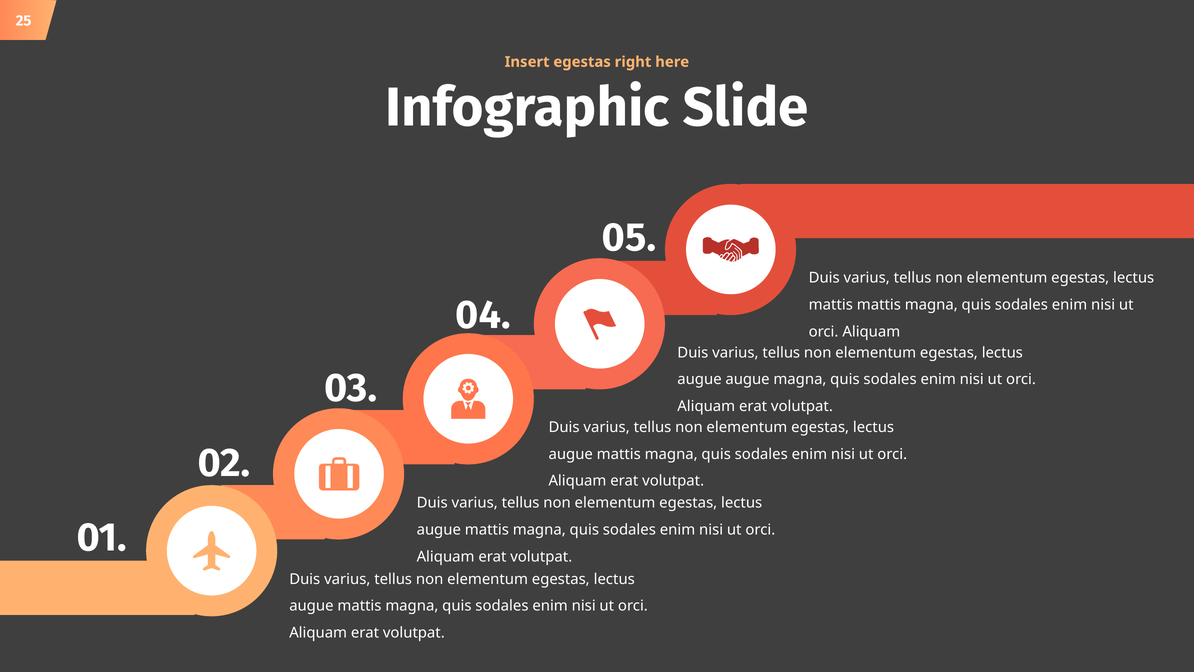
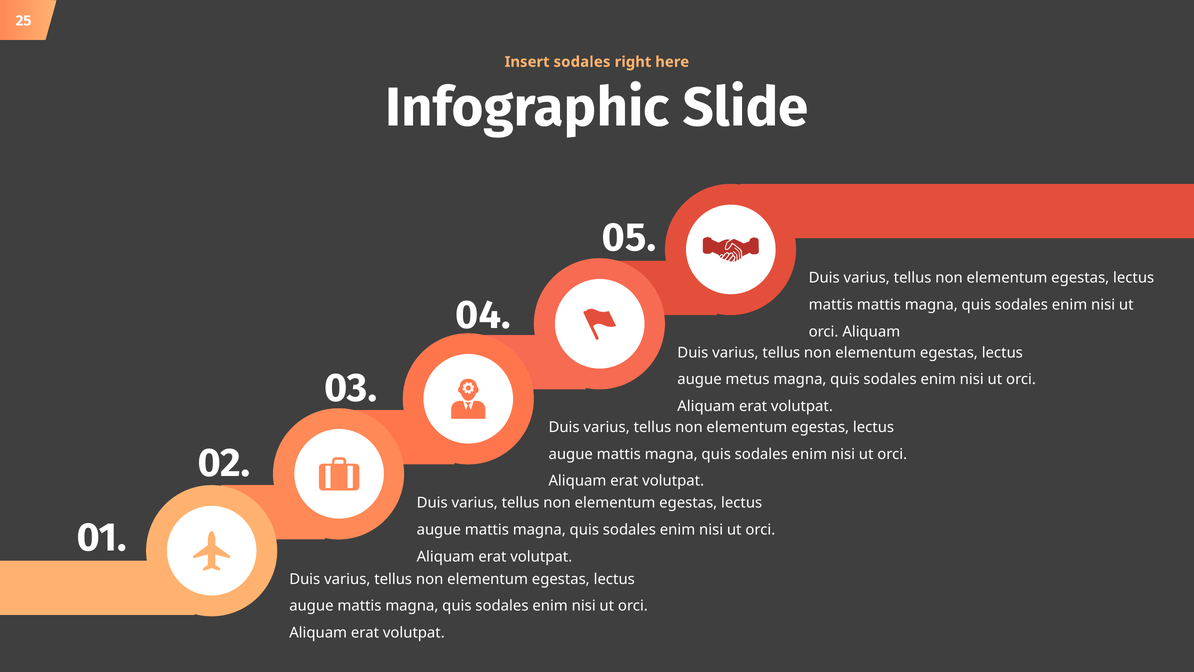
Insert egestas: egestas -> sodales (582, 62)
augue augue: augue -> metus (748, 379)
